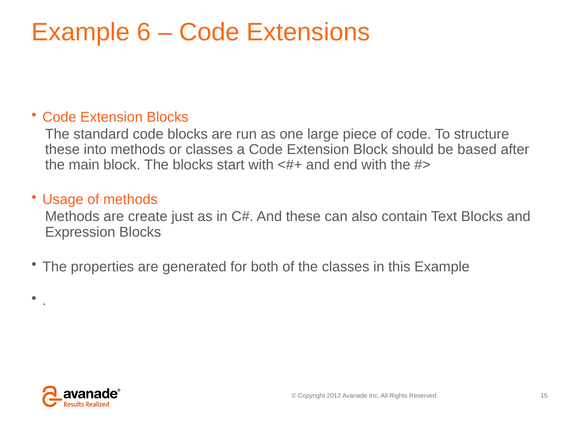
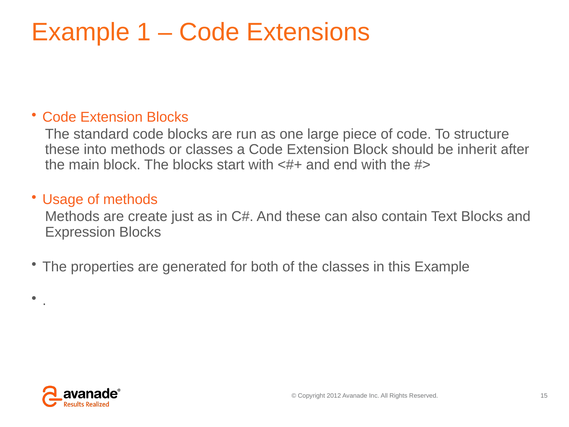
6: 6 -> 1 (144, 32)
based: based -> inherit (477, 149)
